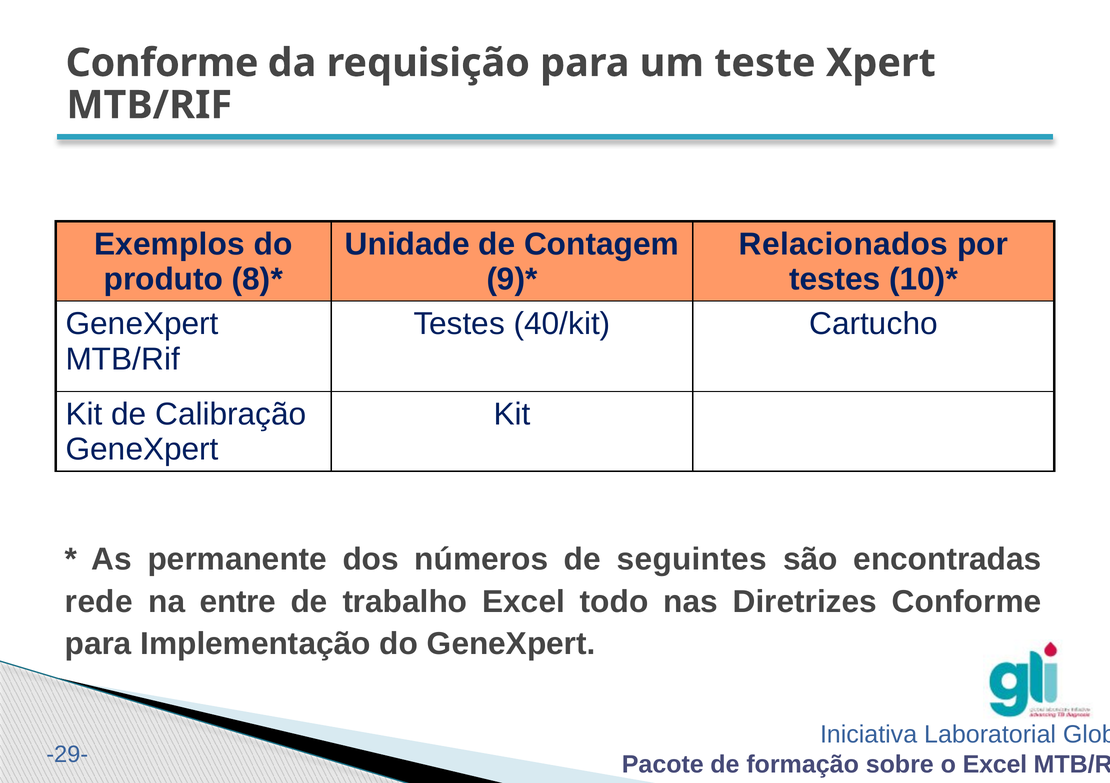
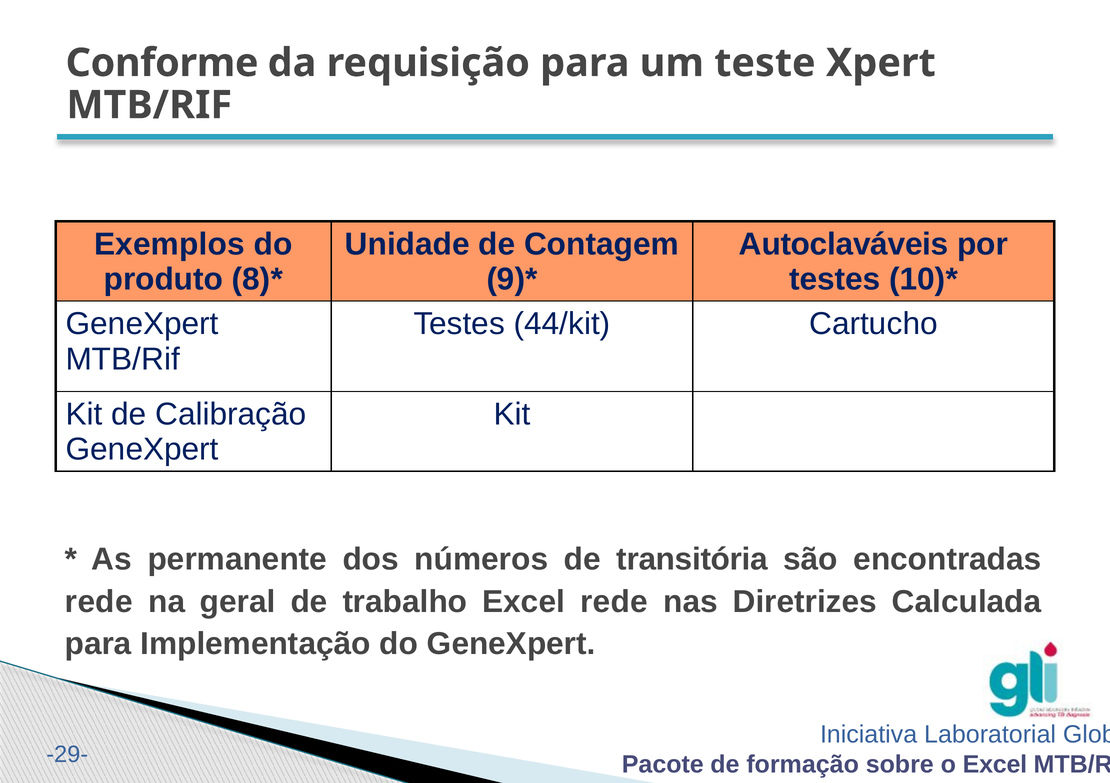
Relacionados: Relacionados -> Autoclaváveis (844, 244)
40/kit: 40/kit -> 44/kit (562, 324)
seguintes: seguintes -> transitória (692, 560)
entre: entre -> geral (238, 602)
Excel todo: todo -> rede (614, 602)
Diretrizes Conforme: Conforme -> Calculada (967, 602)
